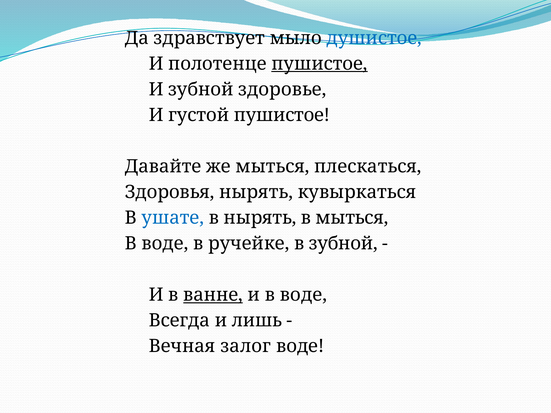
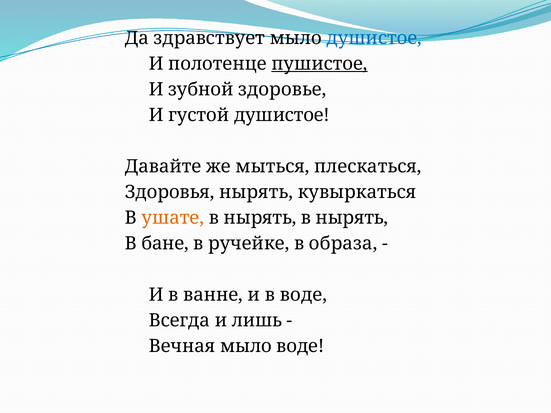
густой пушистое: пушистое -> душистое (282, 115)
ушате colour: blue -> orange (173, 218)
мыться: мыться -> нырять (352, 218)
воде: воде -> бане (165, 244)
в зубной: зубной -> образа (343, 244)
ванне underline: present -> none (213, 295)
Вечная залог: залог -> мыло (246, 346)
